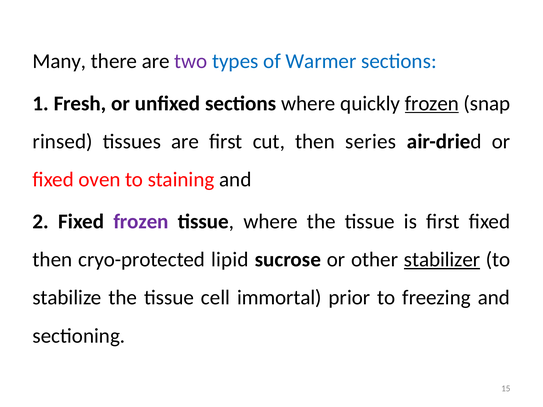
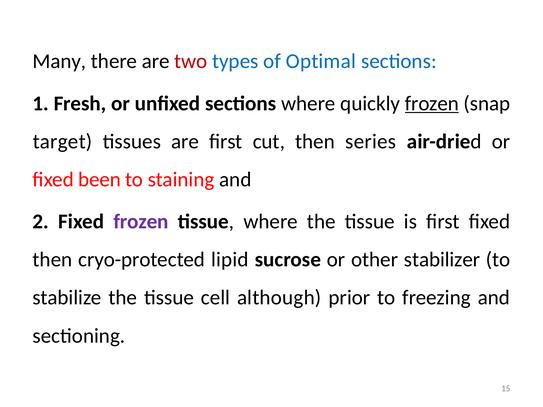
two colour: purple -> red (191, 61)
Warmer: Warmer -> Optimal (321, 61)
rinsed: rinsed -> target (63, 142)
oven: oven -> been (100, 180)
stabilizer underline: present -> none (442, 260)
immortal: immortal -> although (279, 298)
